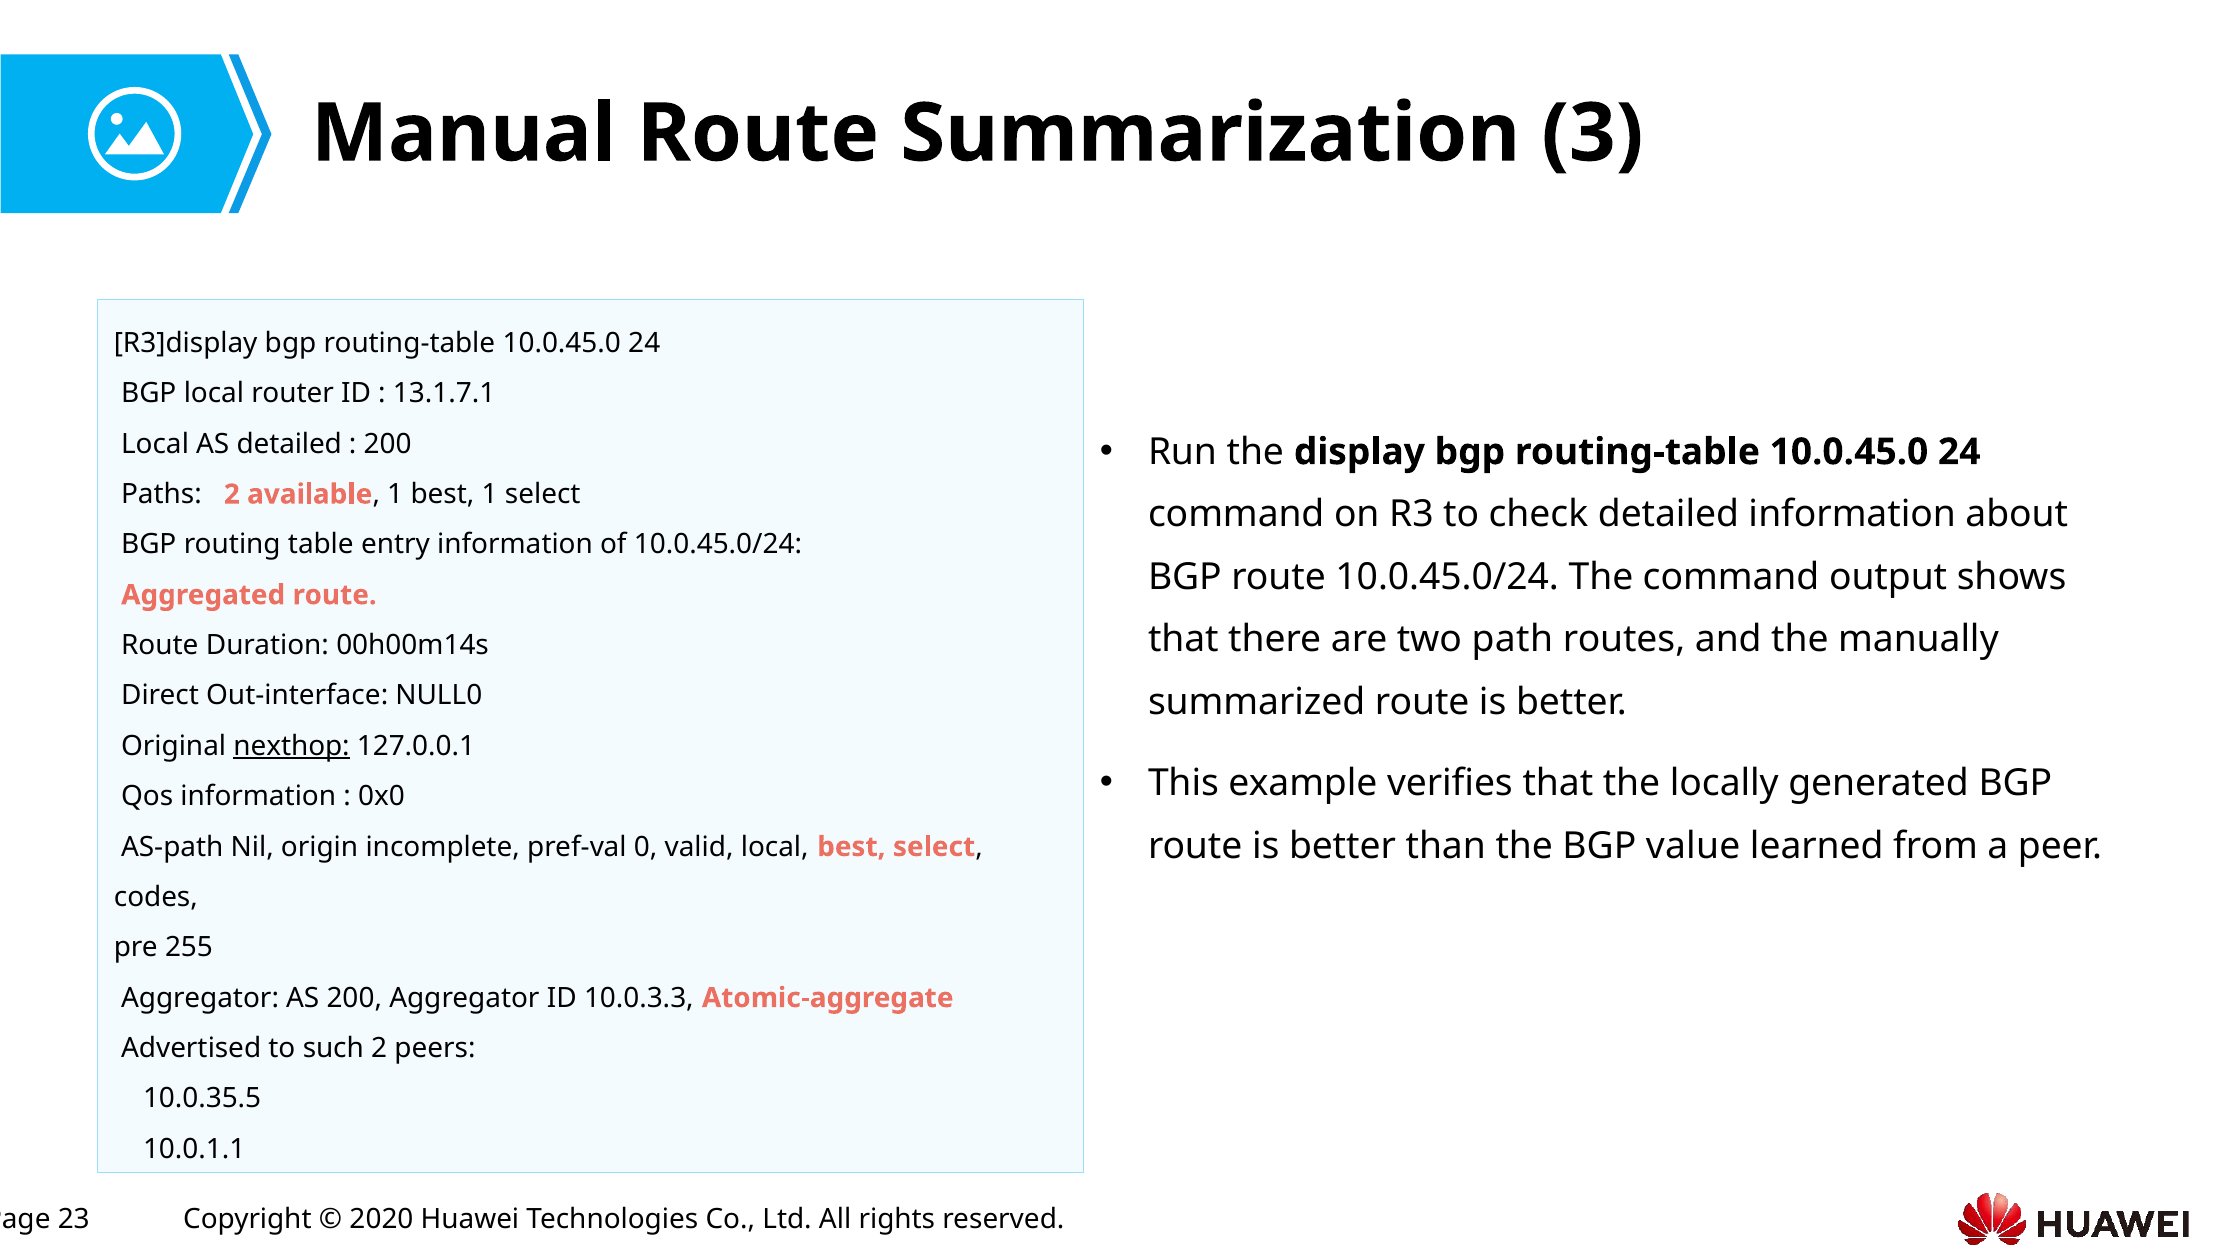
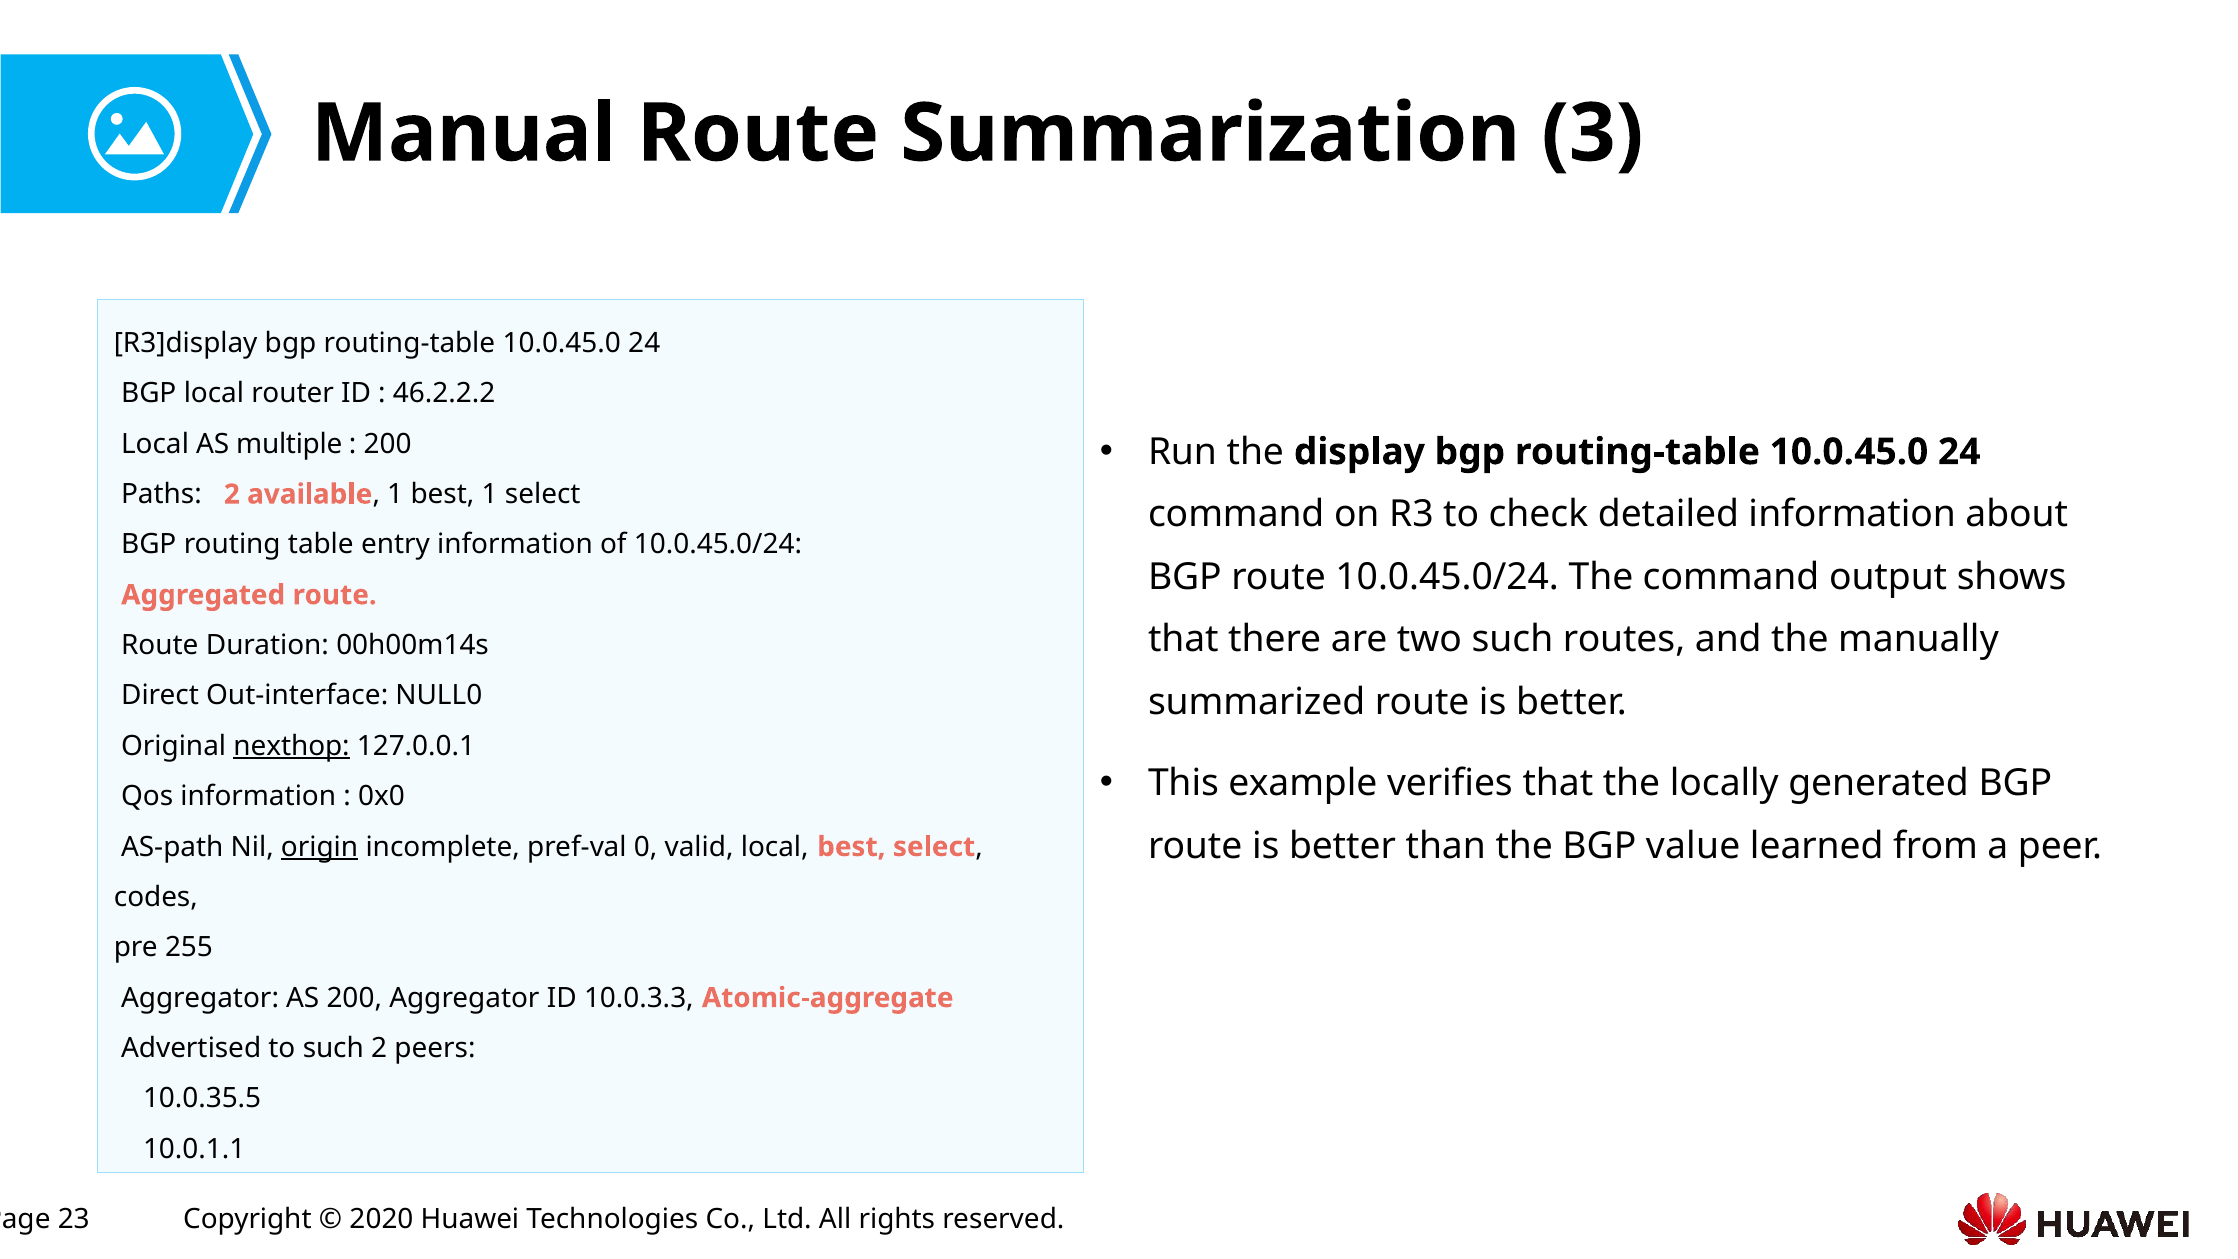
13.1.7.1: 13.1.7.1 -> 46.2.2.2 (444, 394)
AS detailed: detailed -> multiple (289, 444)
two path: path -> such (1513, 640)
origin underline: none -> present (320, 847)
